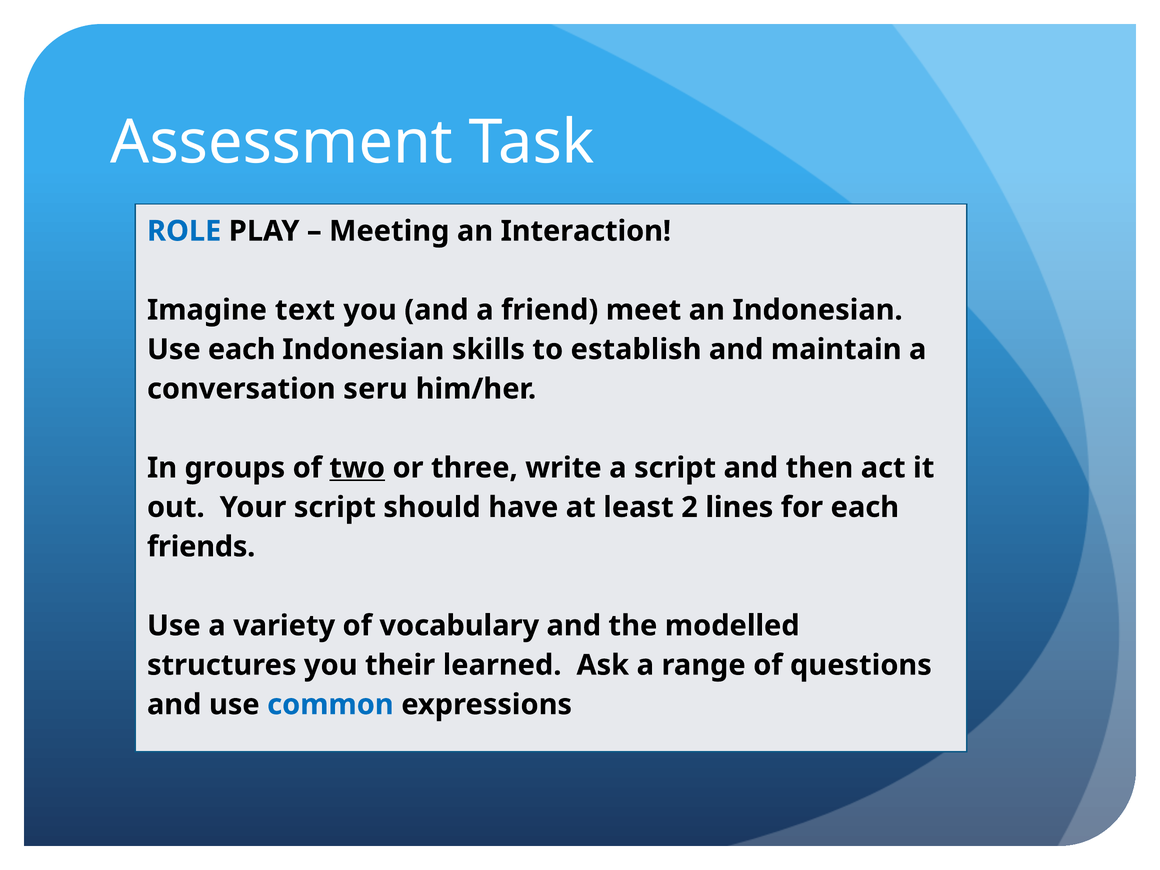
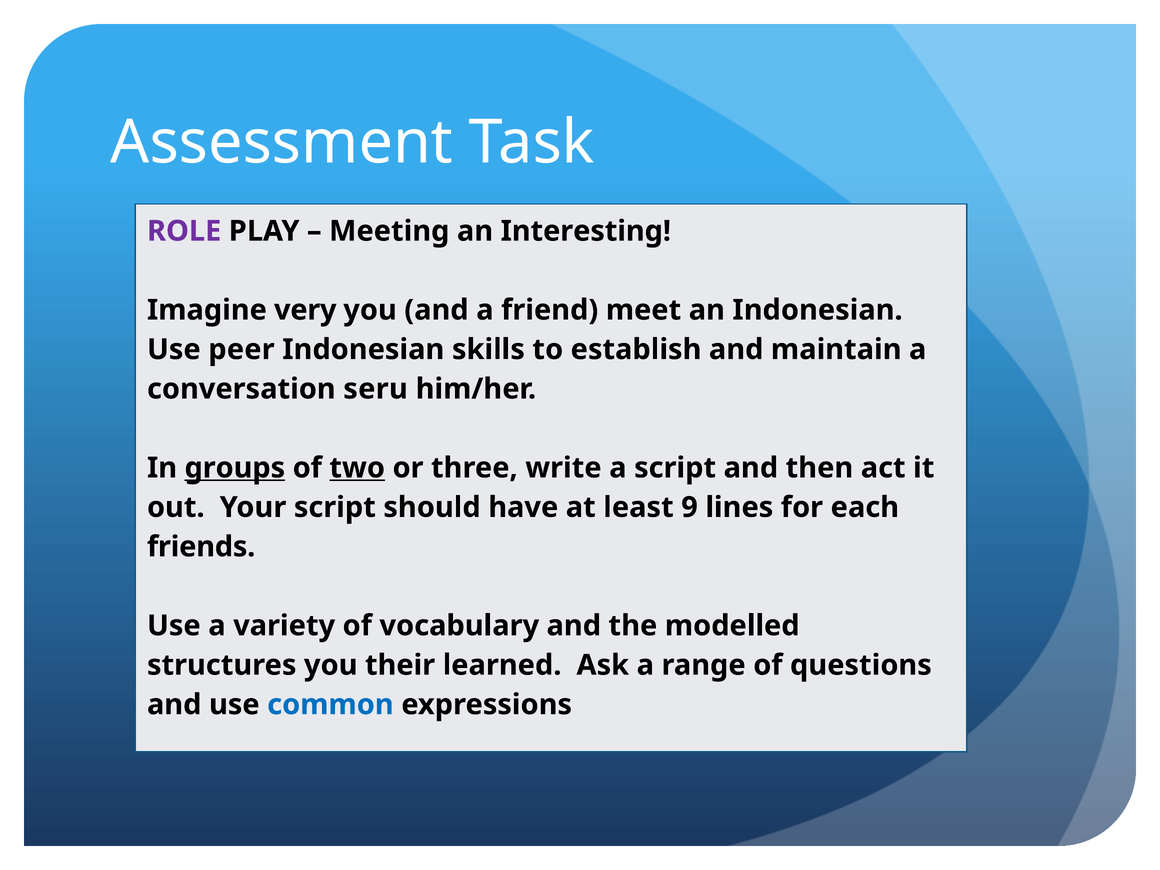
ROLE colour: blue -> purple (184, 231)
Interaction: Interaction -> Interesting (586, 231)
text: text -> very (305, 310)
Use each: each -> peer (241, 349)
groups underline: none -> present (235, 468)
2: 2 -> 9 (690, 507)
